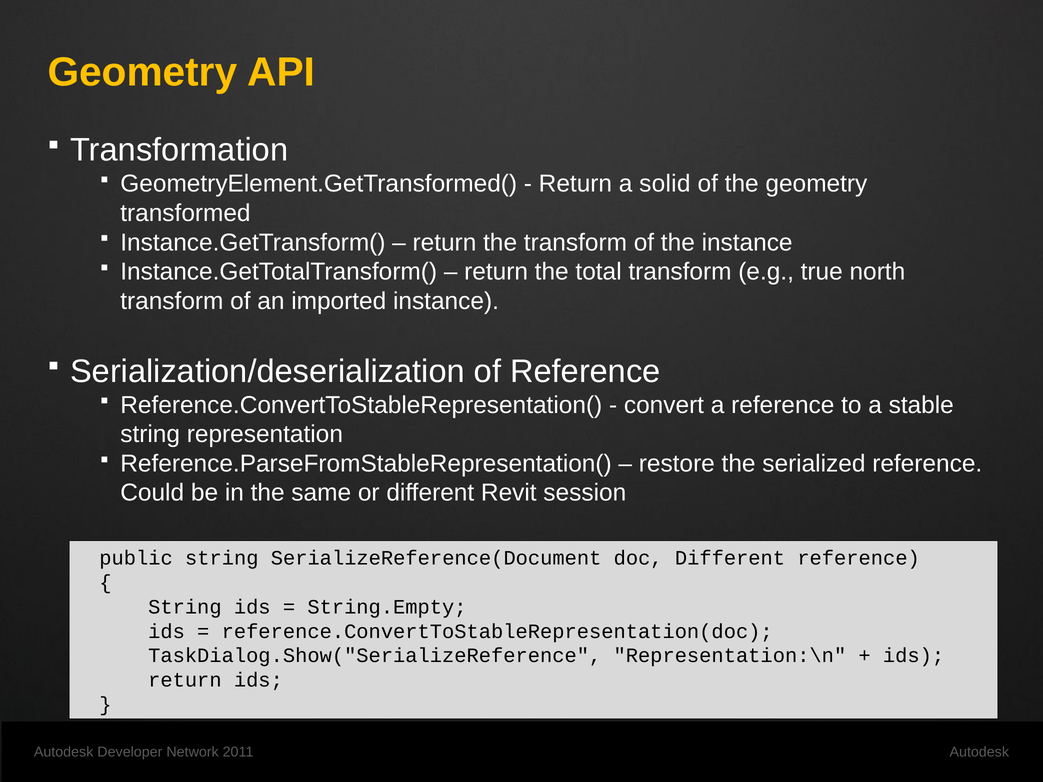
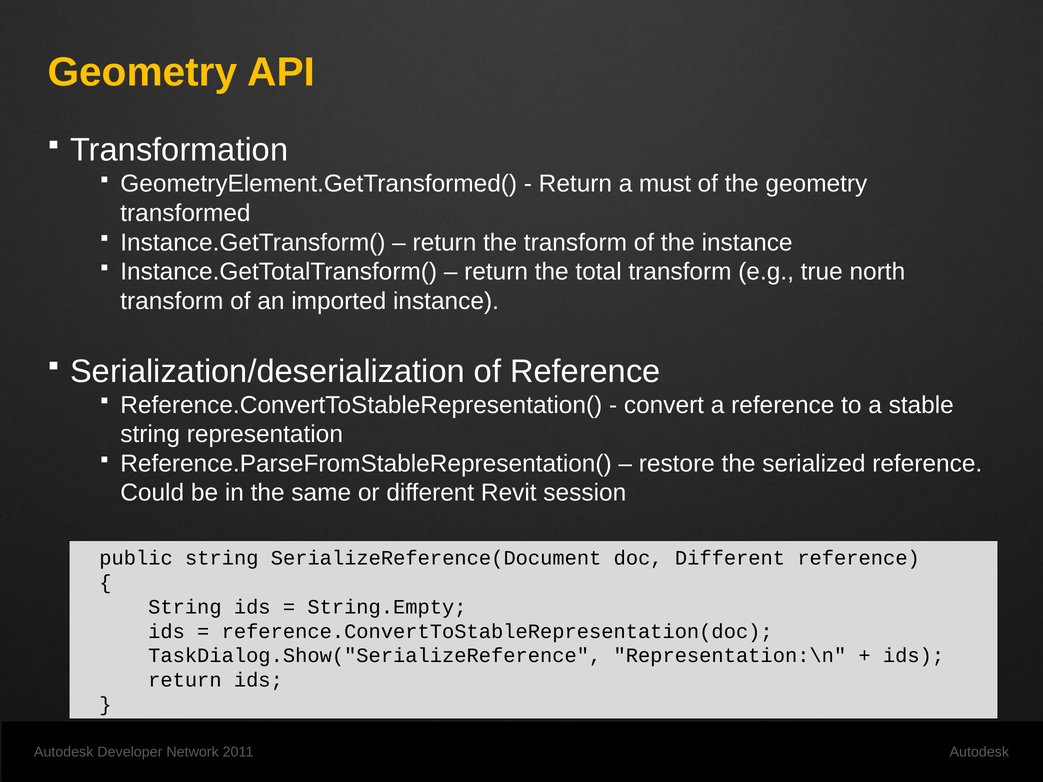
solid: solid -> must (665, 184)
